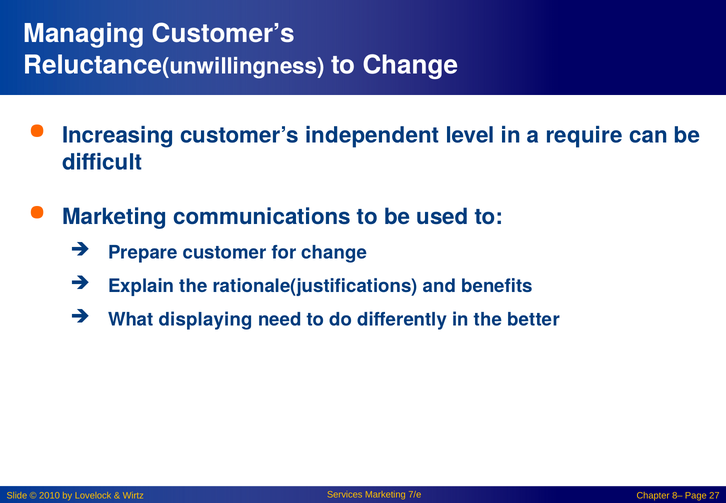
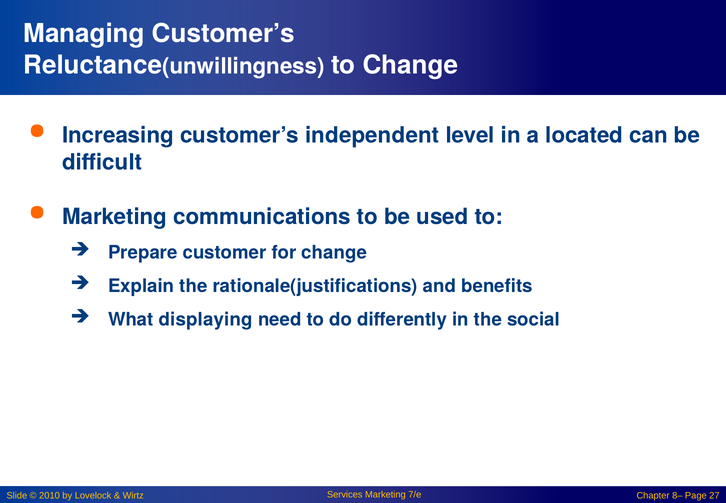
require: require -> located (584, 135)
better: better -> social (534, 319)
